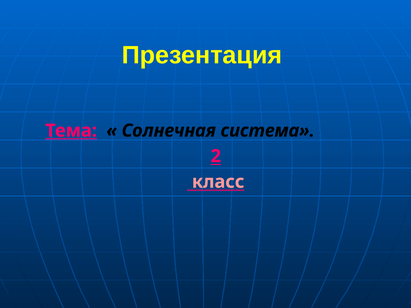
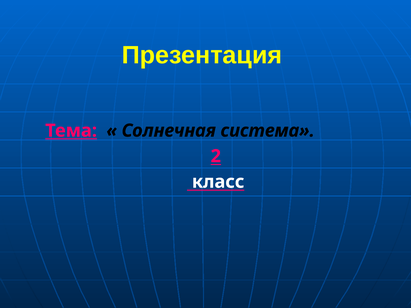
класс colour: pink -> white (218, 182)
